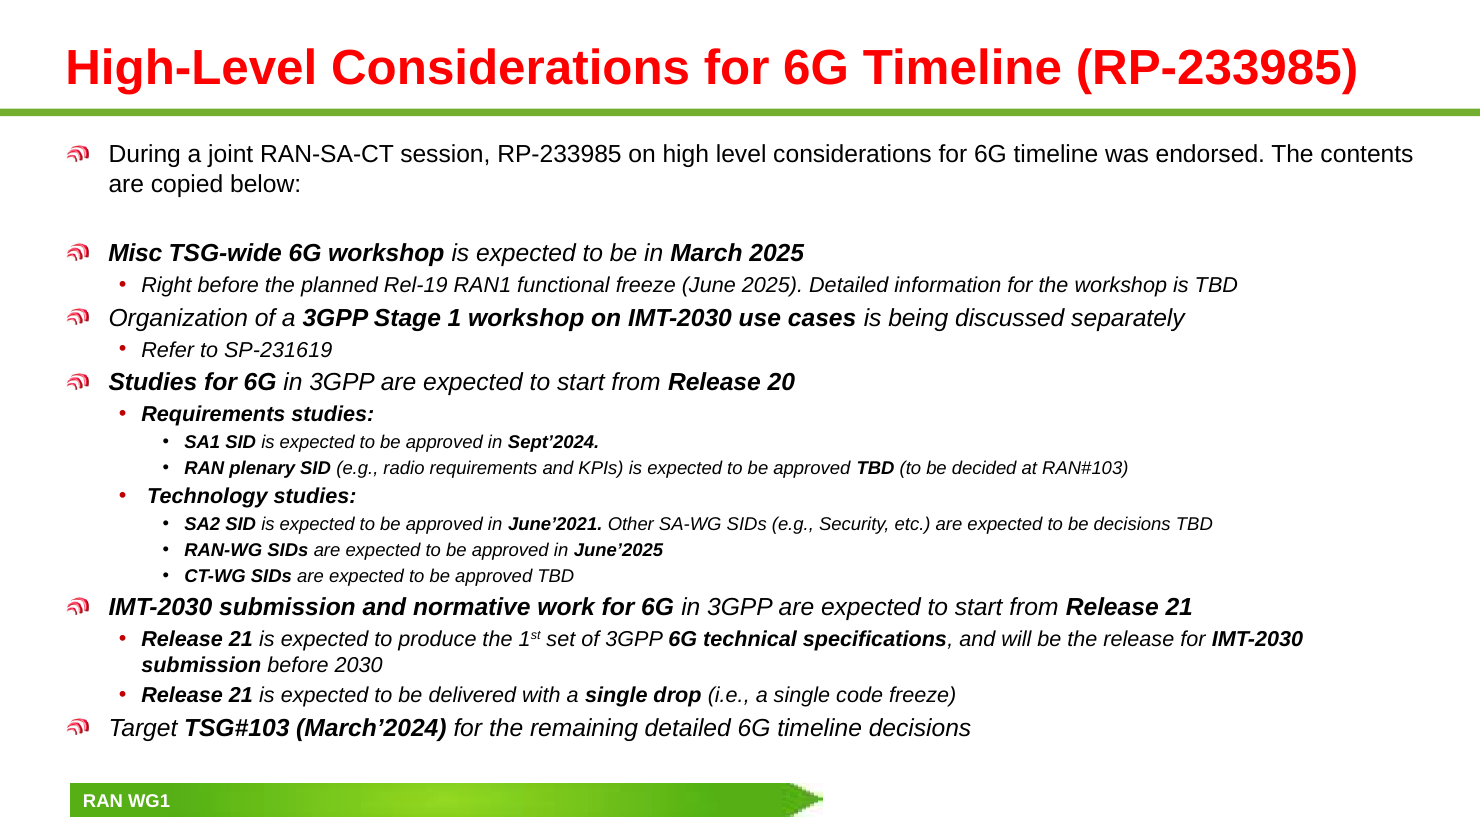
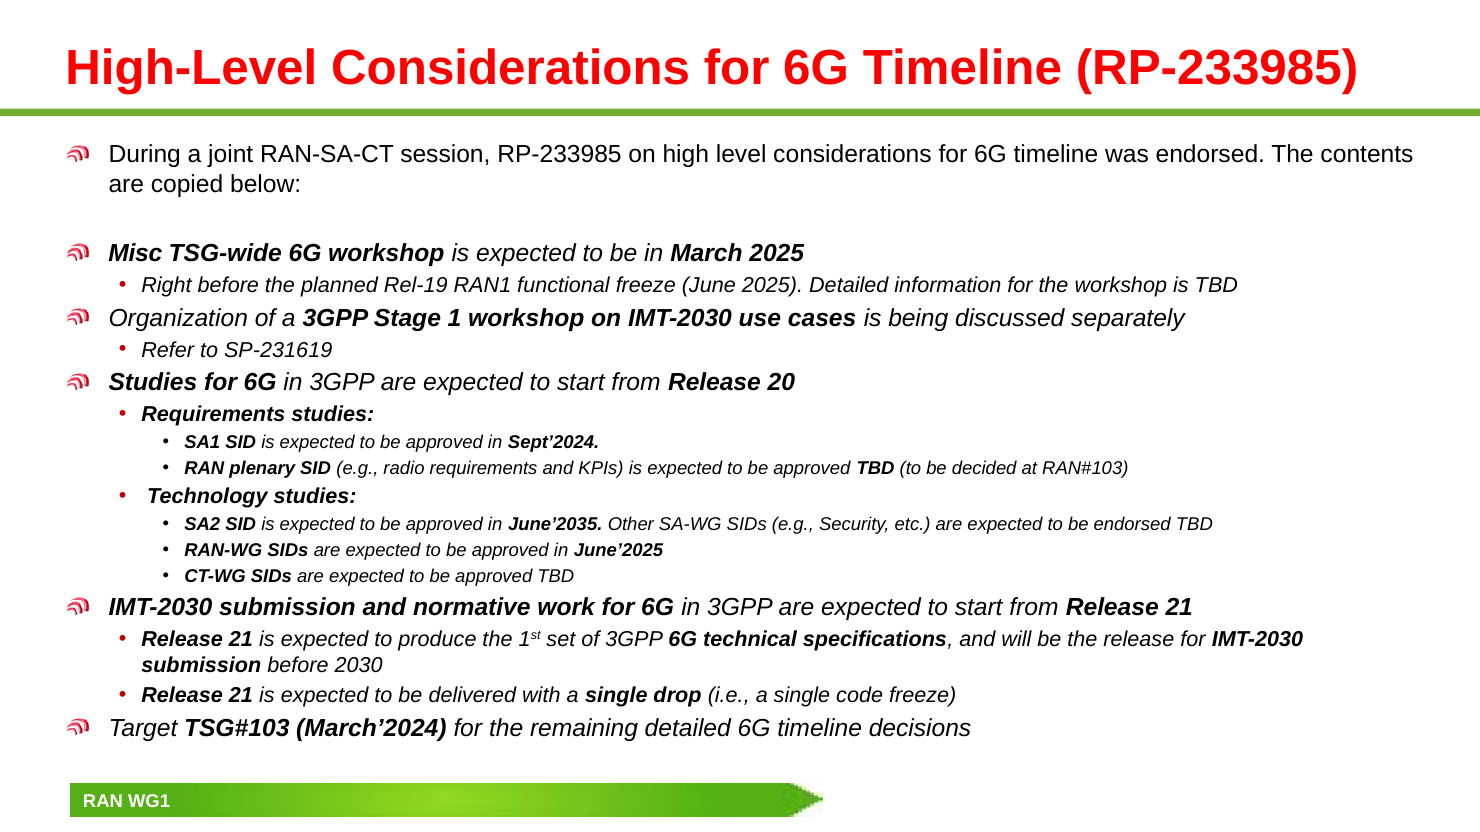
June’2021: June’2021 -> June’2035 (555, 525)
be decisions: decisions -> endorsed (1132, 525)
